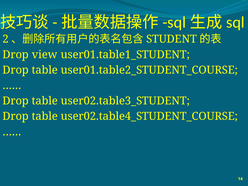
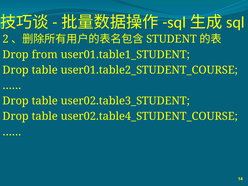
view: view -> from (45, 55)
